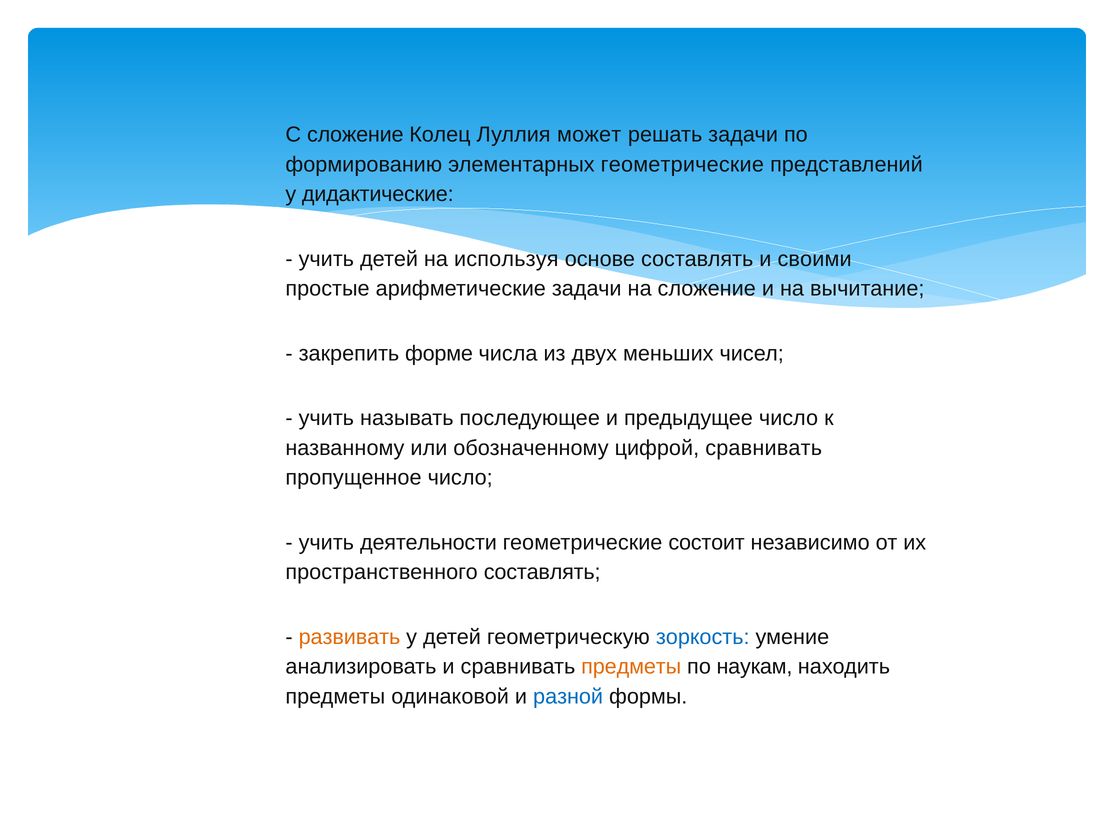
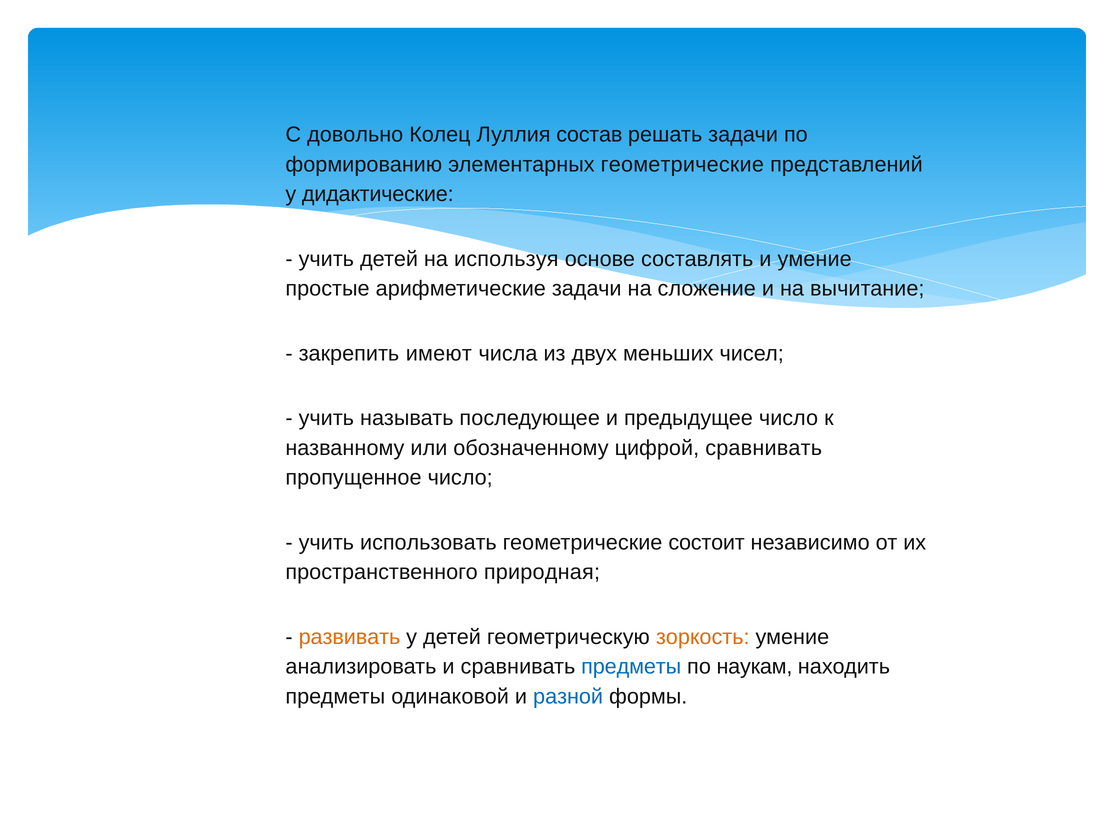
С сложение: сложение -> довольно (355, 135)
может: может -> состав (589, 135)
и своими: своими -> умение (815, 259)
форме: форме -> имеют (439, 353)
деятельности: деятельности -> использовать (428, 542)
пространственного составлять: составлять -> природная (542, 572)
зоркость colour: blue -> orange (703, 637)
предметы colour: orange -> blue (631, 667)
